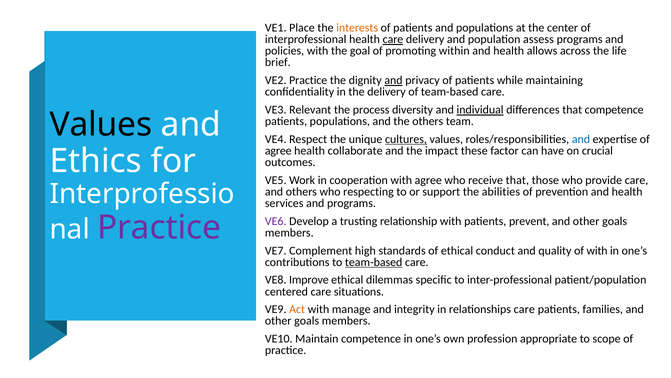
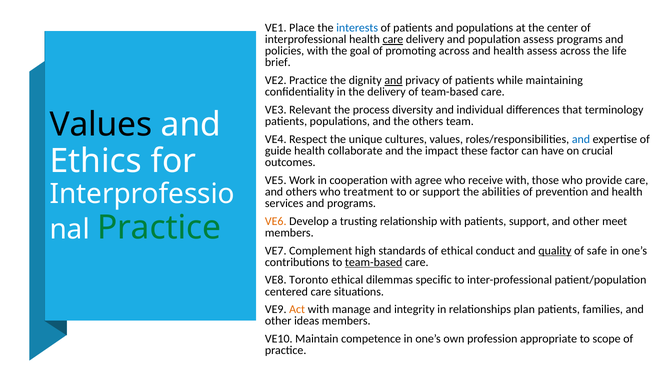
interests colour: orange -> blue (357, 28)
promoting within: within -> across (454, 51)
health allows: allows -> assess (542, 51)
individual underline: present -> none (480, 110)
that competence: competence -> terminology (614, 110)
cultures underline: present -> none (406, 139)
agree: agree -> guide (278, 151)
receive that: that -> with (517, 180)
respecting: respecting -> treatment (368, 191)
VE6 colour: purple -> orange (276, 221)
patients prevent: prevent -> support (529, 221)
goals: goals -> meet (615, 221)
Practice colour: purple -> green (159, 227)
quality underline: none -> present (555, 250)
of with: with -> safe (597, 250)
Improve: Improve -> Toronto (309, 280)
relationships care: care -> plan (524, 309)
goals: goals -> ideas (307, 321)
